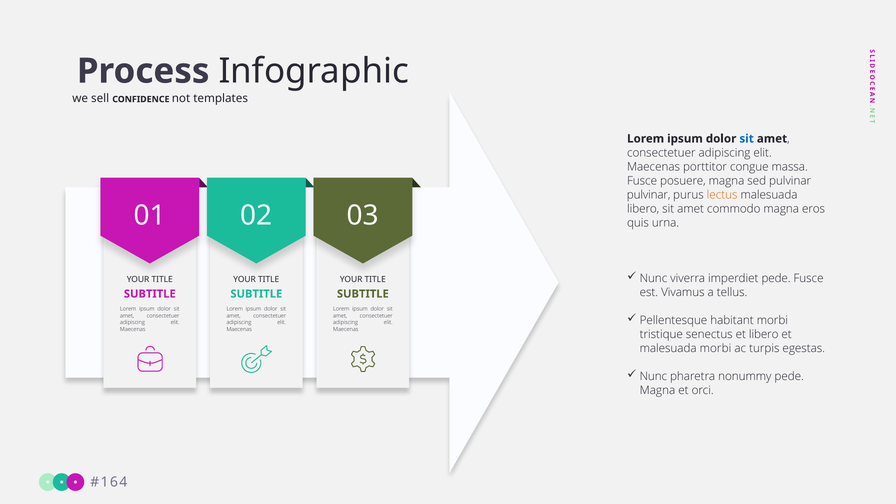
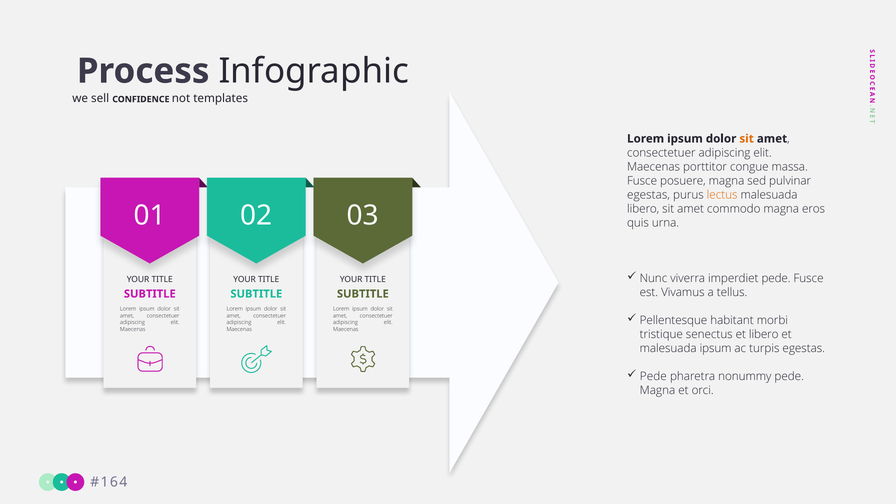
sit colour: blue -> orange (747, 139)
pulvinar: pulvinar -> egestas (649, 195)
malesuada morbi: morbi -> ipsum (716, 349)
Nunc: Nunc -> Pede (653, 377)
